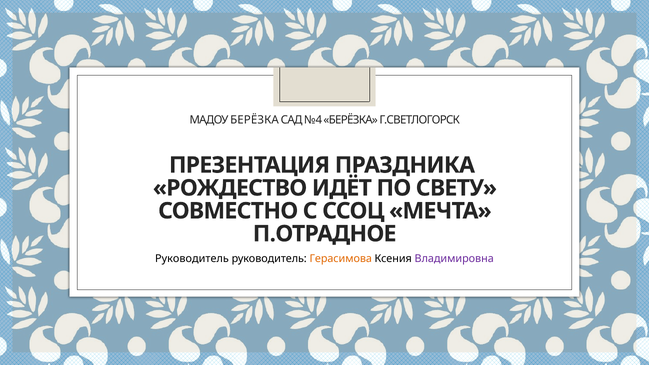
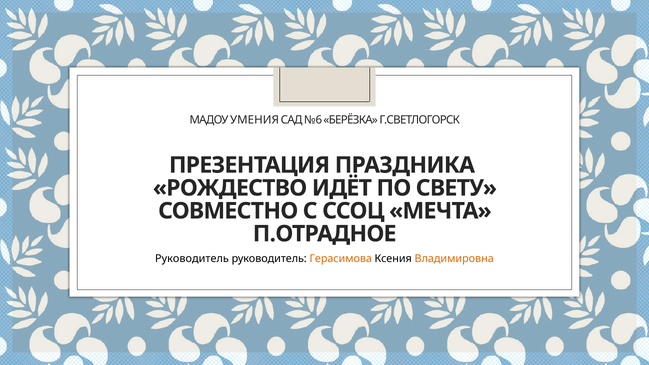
МАДОУ БЕРЁЗКА: БЕРЁЗКА -> УМЕНИЯ (255, 120)
№4: №4 -> №6 (313, 120)
Владимировна colour: purple -> orange (454, 259)
